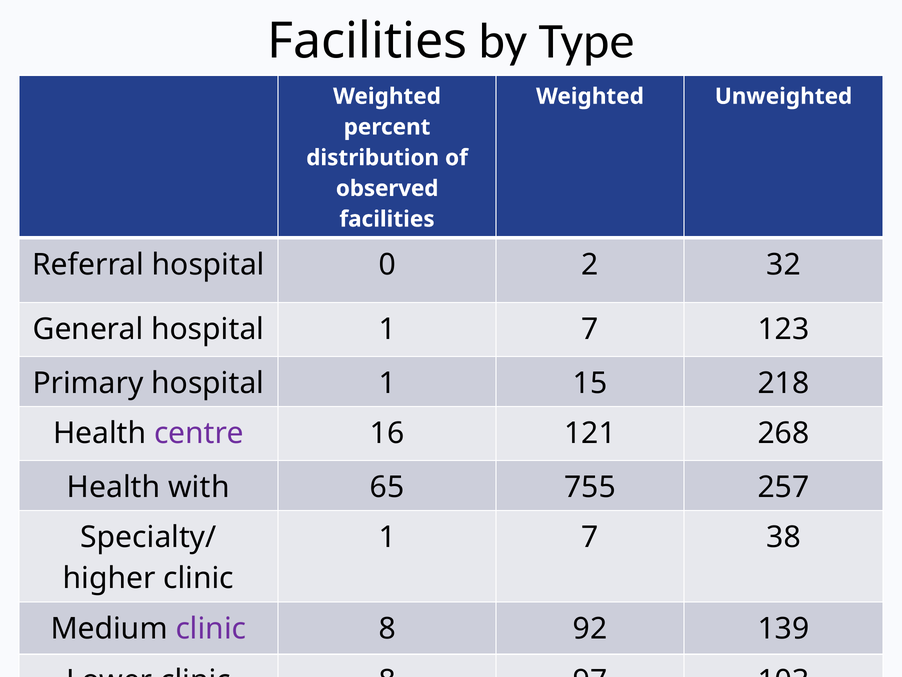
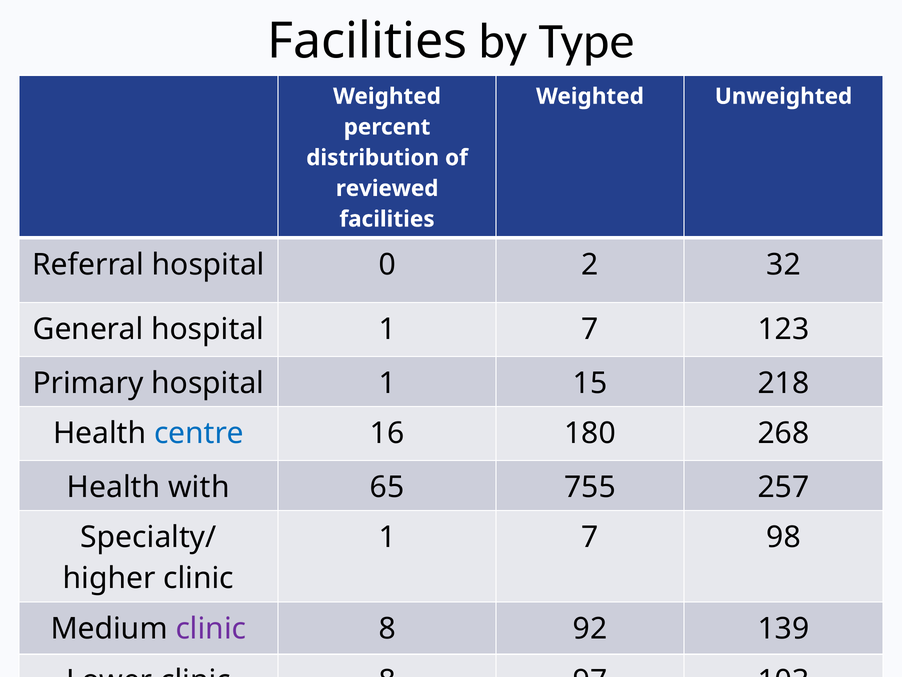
observed: observed -> reviewed (387, 188)
centre colour: purple -> blue (199, 433)
121: 121 -> 180 (590, 433)
38: 38 -> 98 (784, 537)
